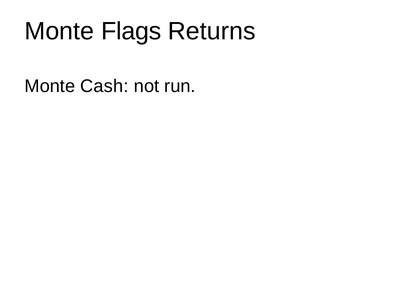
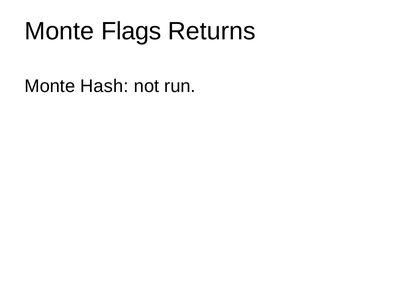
Cash: Cash -> Hash (104, 86)
